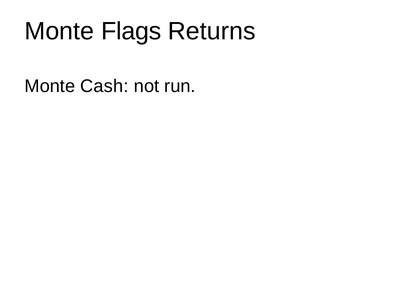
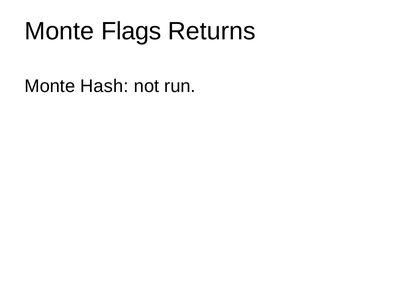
Cash: Cash -> Hash (104, 86)
